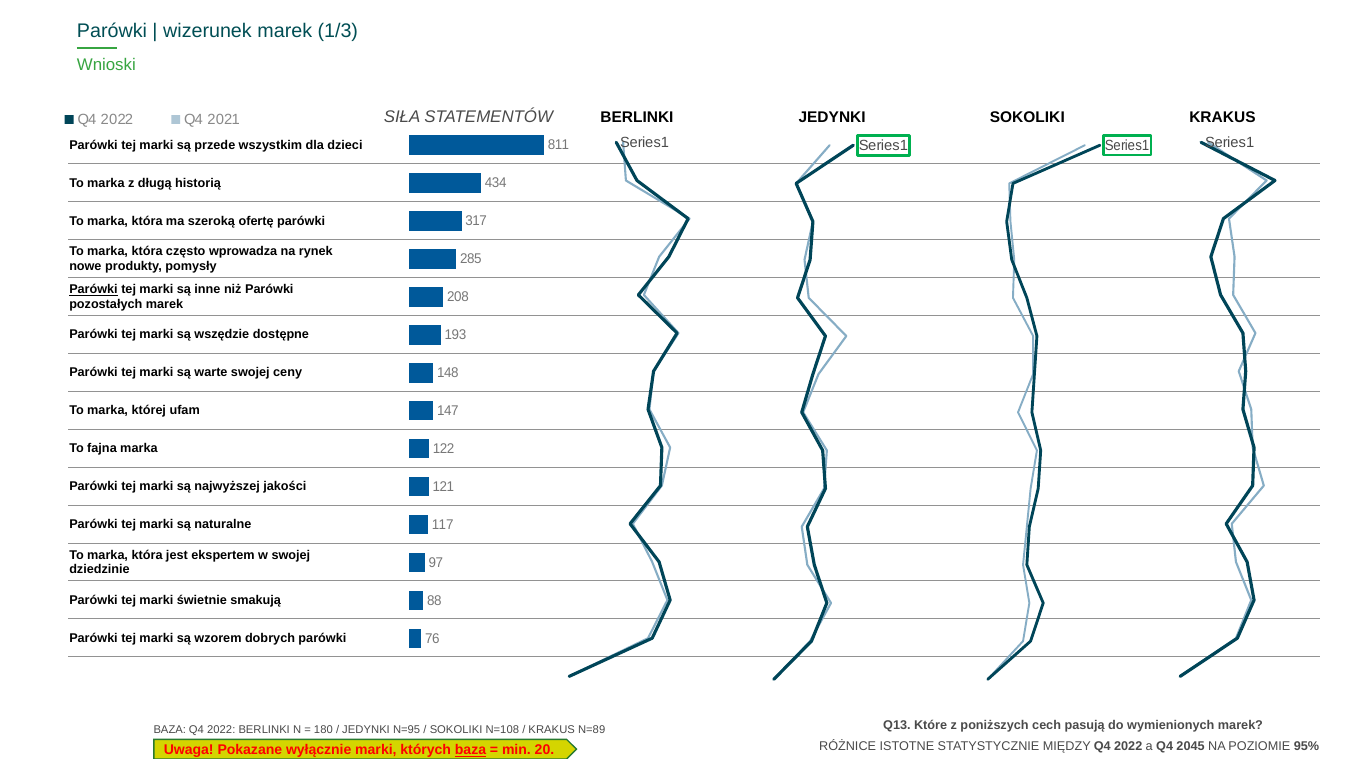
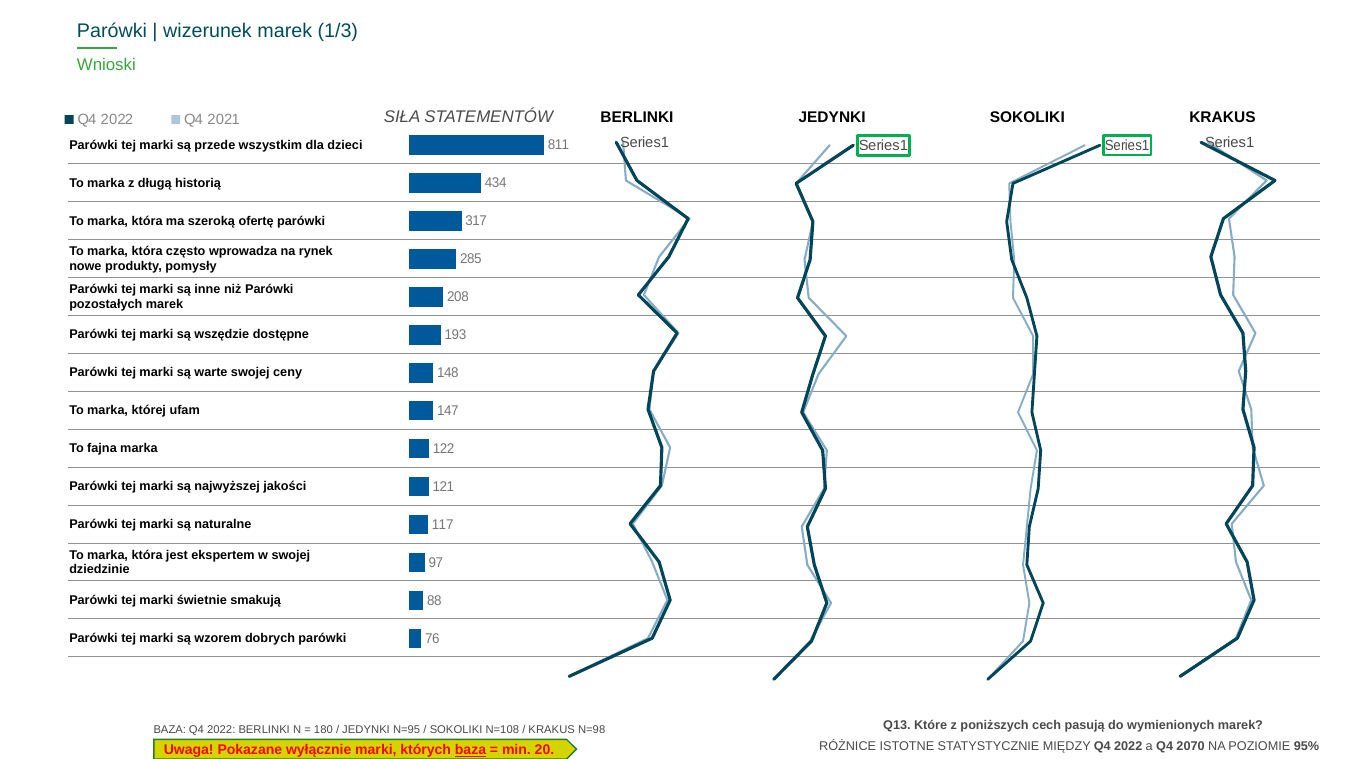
Parówki underline: present -> none (94, 290)
N=89: N=89 -> N=98 (592, 730)
2045: 2045 -> 2070 (1191, 747)
